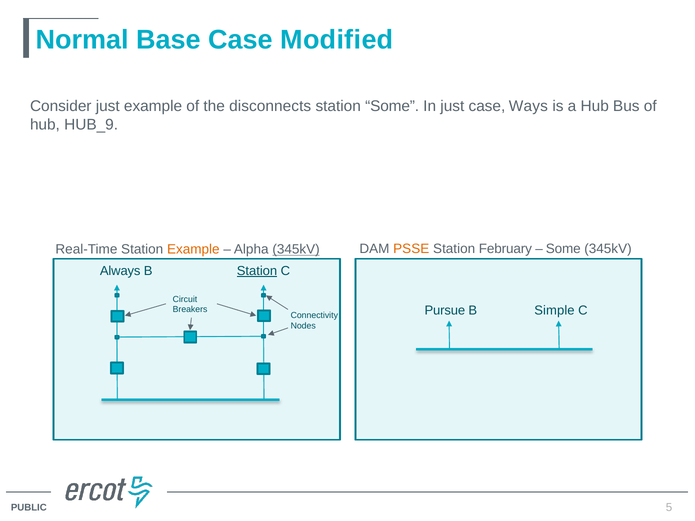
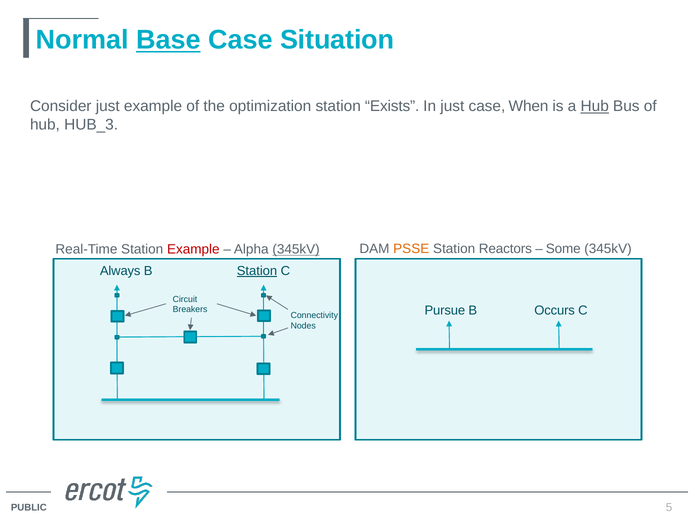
Base underline: none -> present (168, 40)
Modified: Modified -> Situation (337, 40)
disconnects: disconnects -> optimization (270, 106)
station Some: Some -> Exists (392, 106)
Ways: Ways -> When (529, 106)
Hub underline: none -> present (595, 106)
HUB_9: HUB_9 -> HUB_3 (91, 125)
Example colour: orange -> red (193, 249)
February: February -> Reactors (505, 249)
Simple: Simple -> Occurs (555, 311)
